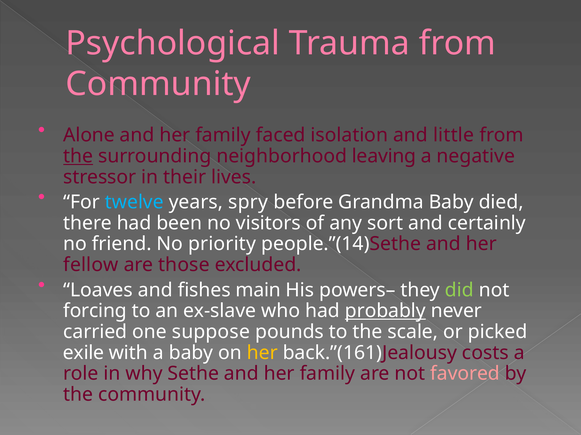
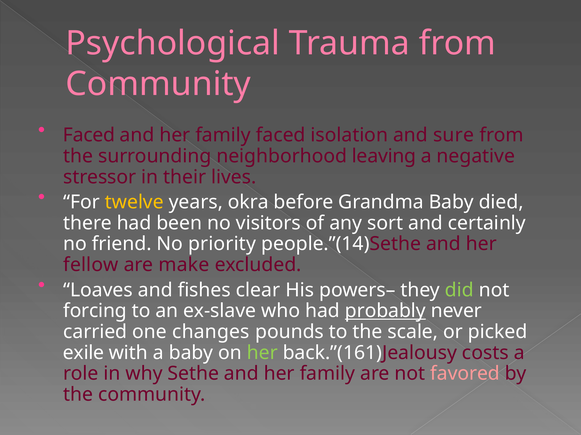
Alone: Alone -> Faced (89, 135)
little: little -> sure (454, 135)
the underline: present -> none (78, 156)
twelve colour: light blue -> yellow (134, 203)
spry: spry -> okra (248, 203)
those: those -> make (184, 265)
main: main -> clear (258, 291)
suppose: suppose -> changes (211, 332)
her colour: yellow -> light green (262, 353)
